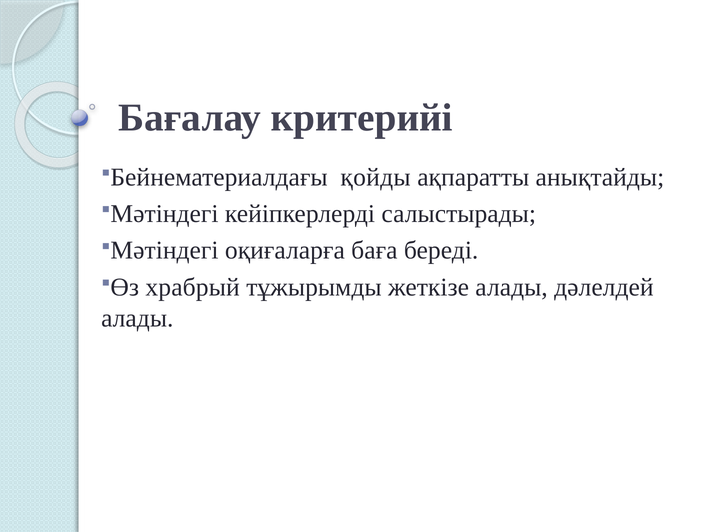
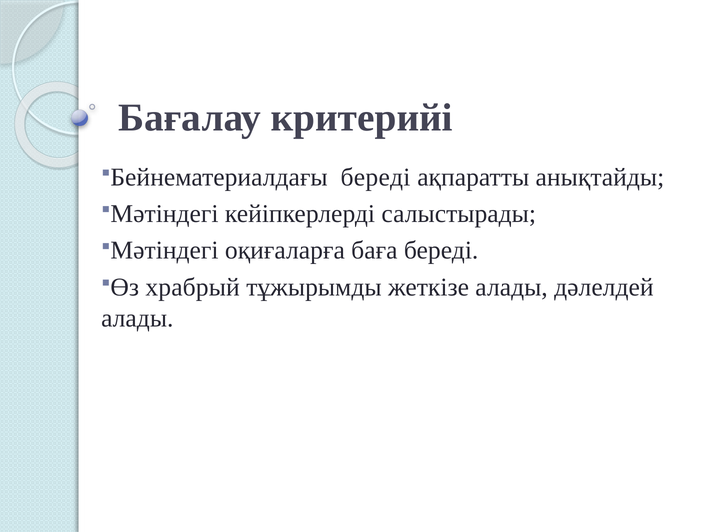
қойды: қойды -> береді (376, 177)
